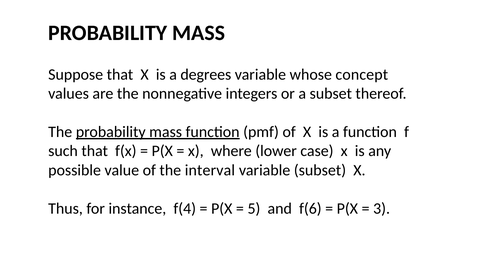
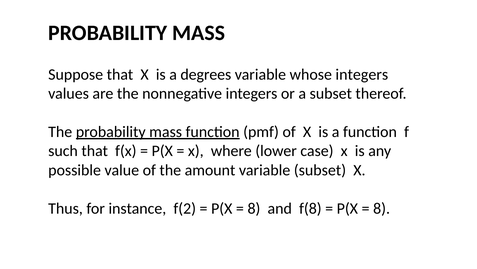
whose concept: concept -> integers (362, 74)
interval: interval -> amount (210, 170)
f(4: f(4 -> f(2 (185, 208)
5: 5 -> 8 (254, 208)
f(6: f(6 -> f(8 (310, 208)
3: 3 -> 8 (382, 208)
